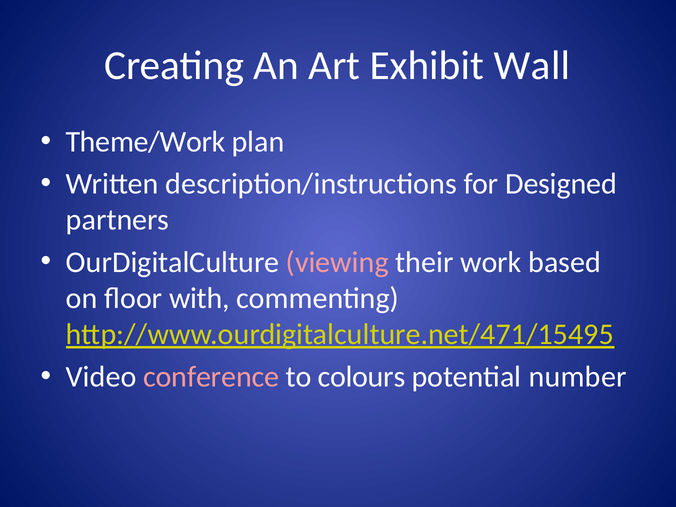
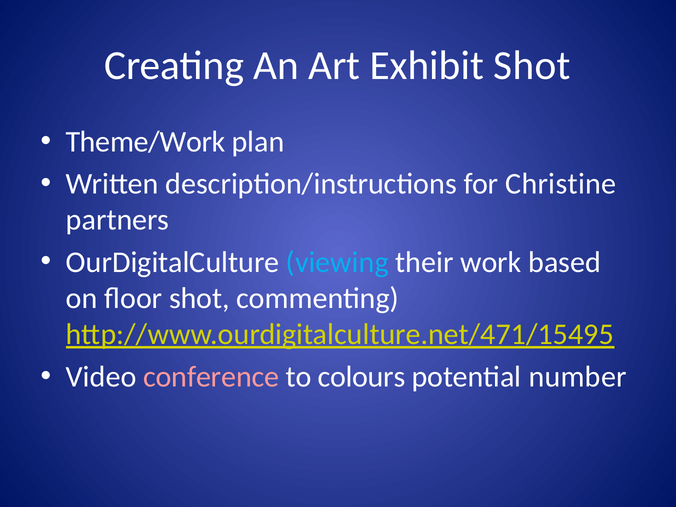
Exhibit Wall: Wall -> Shot (532, 65)
Designed: Designed -> Christine (561, 184)
viewing colour: pink -> light blue (337, 262)
floor with: with -> shot (199, 298)
